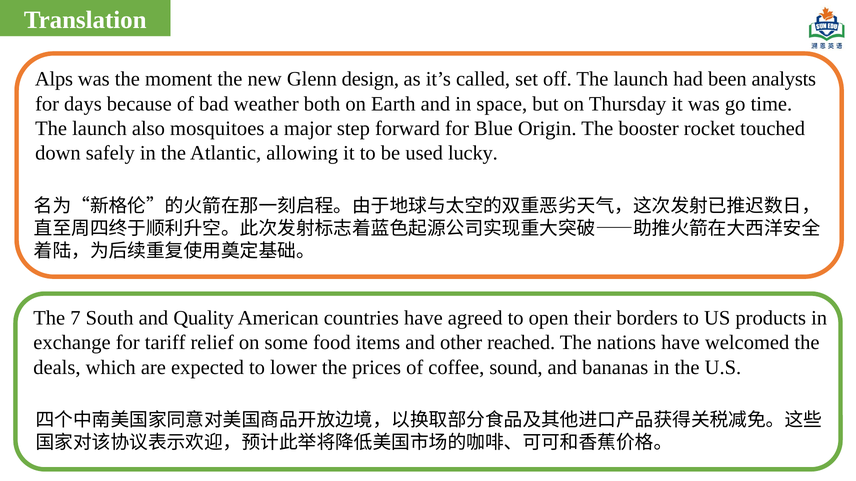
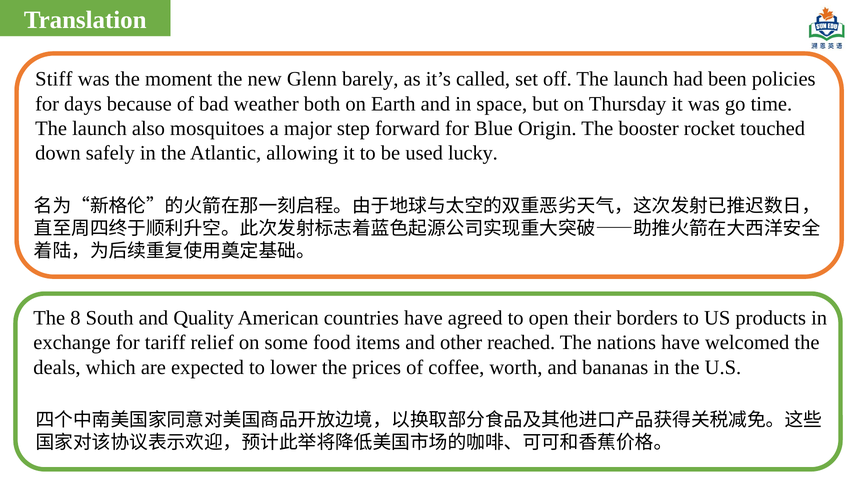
Alps: Alps -> Stiff (54, 79)
design: design -> barely (370, 79)
analysts: analysts -> policies (784, 79)
7: 7 -> 8 (75, 318)
sound: sound -> worth (516, 368)
